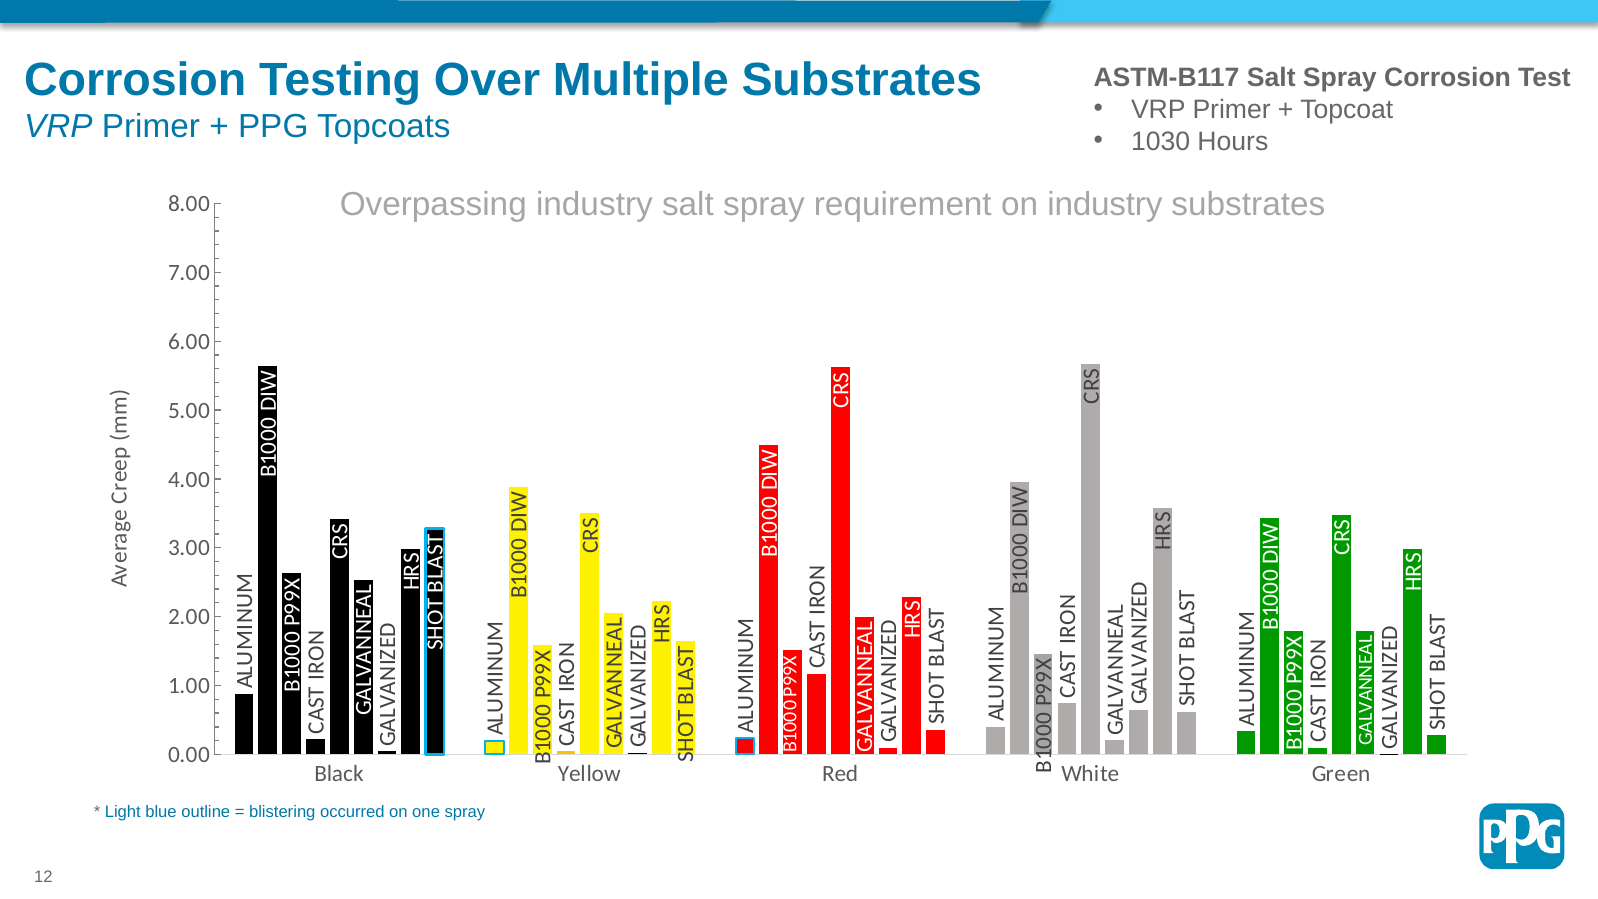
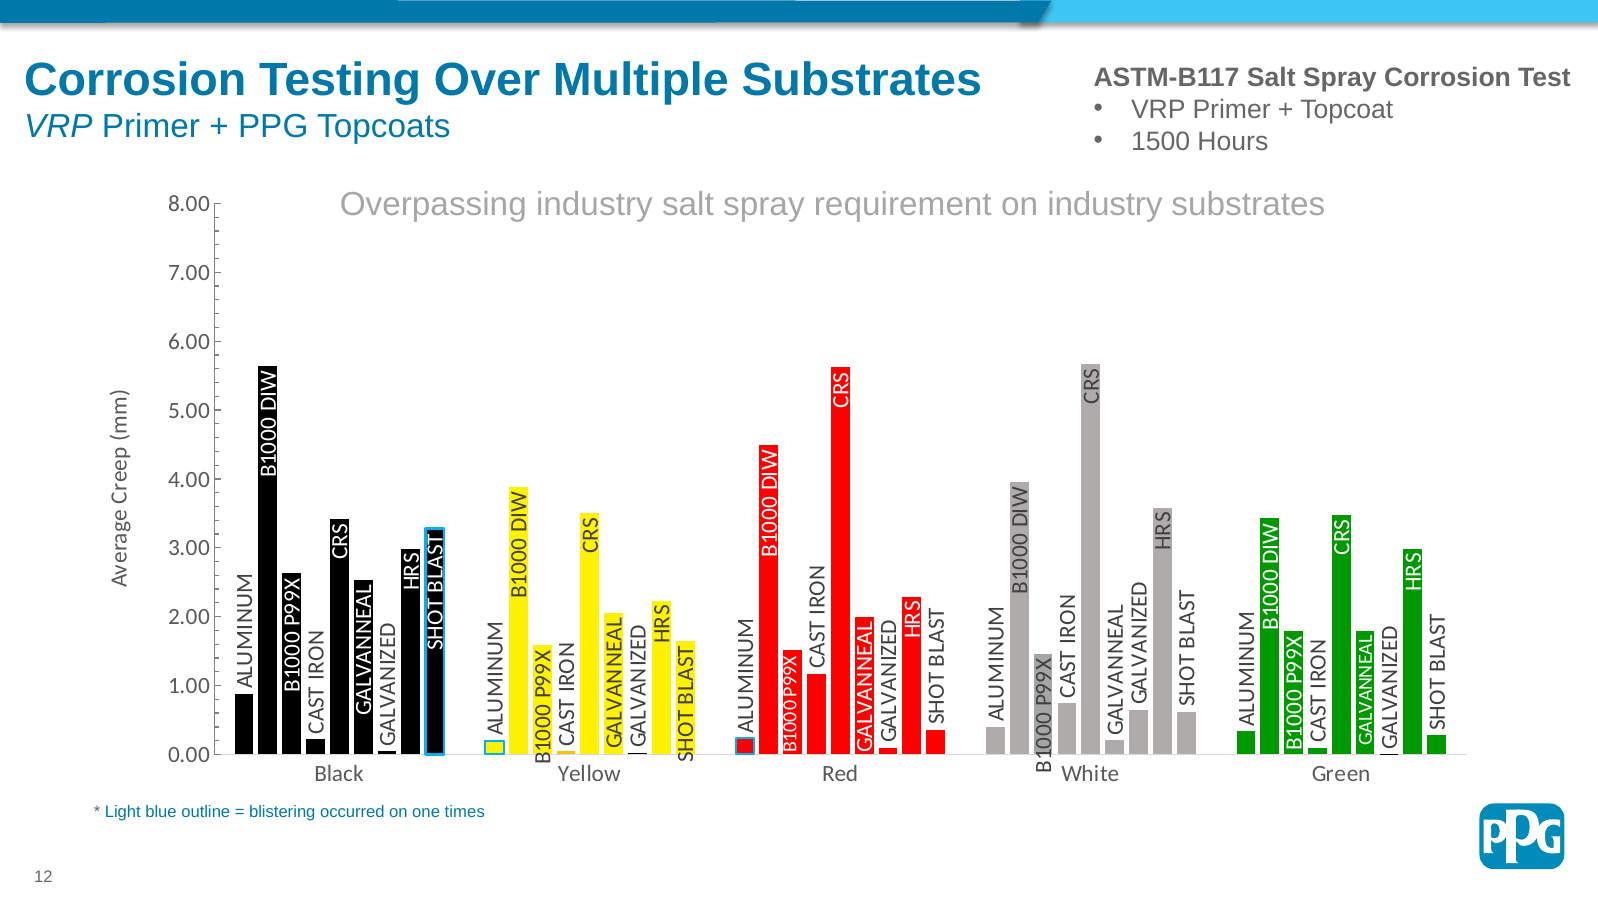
1030: 1030 -> 1500 (1161, 141)
one spray: spray -> times (465, 812)
